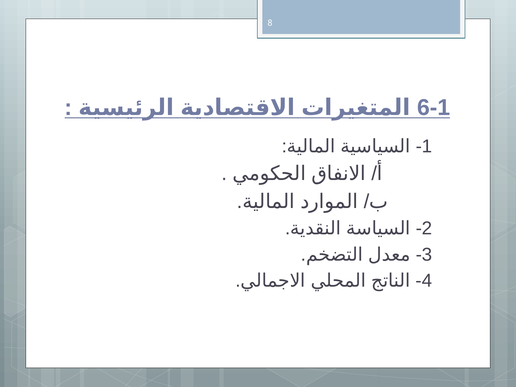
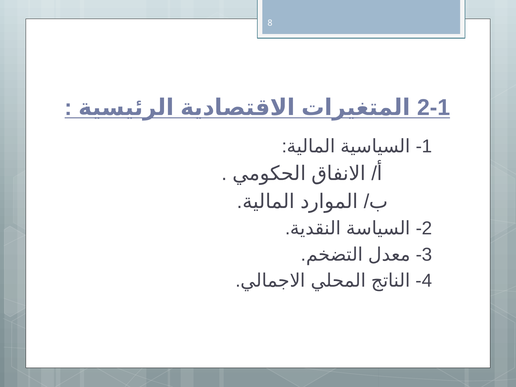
6-1: 6-1 -> 2-1 (434, 108)
